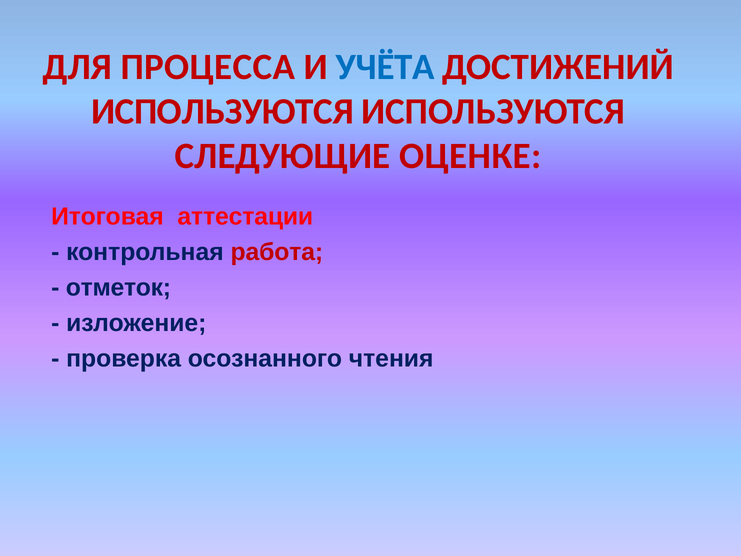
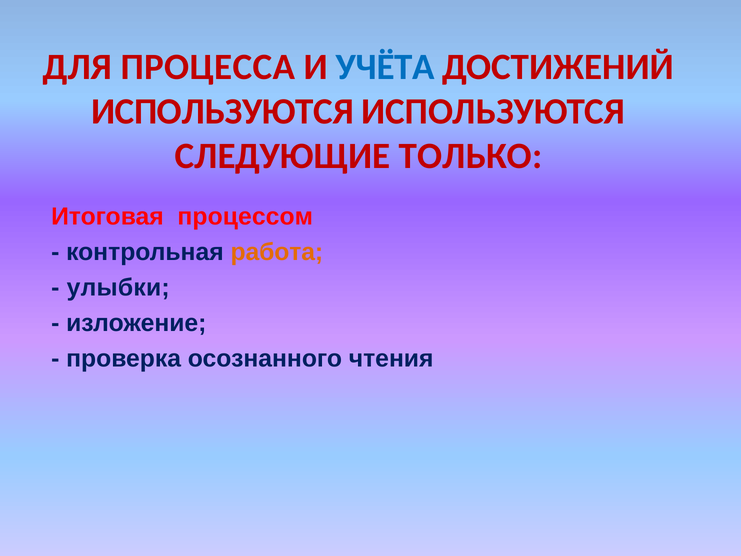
ОЦЕНКЕ: ОЦЕНКЕ -> ТОЛЬКО (471, 156)
аттестации: аттестации -> процессом (245, 216)
работа colour: red -> orange (277, 252)
отметок: отметок -> улыбки (118, 288)
